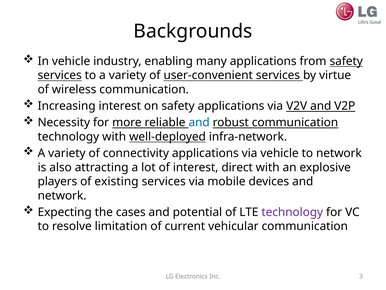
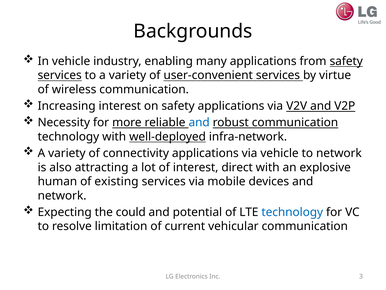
players: players -> human (57, 181)
cases: cases -> could (131, 212)
technology colour: purple -> blue (292, 212)
